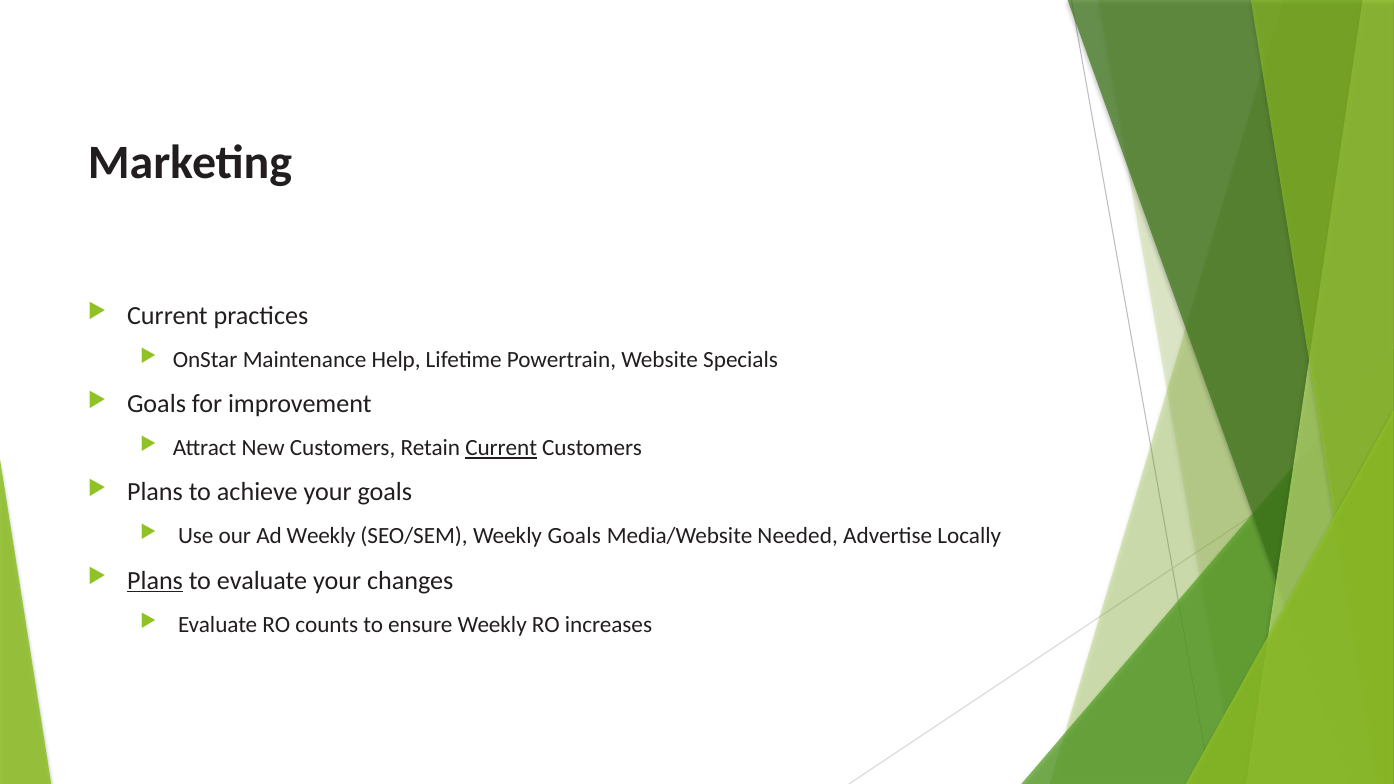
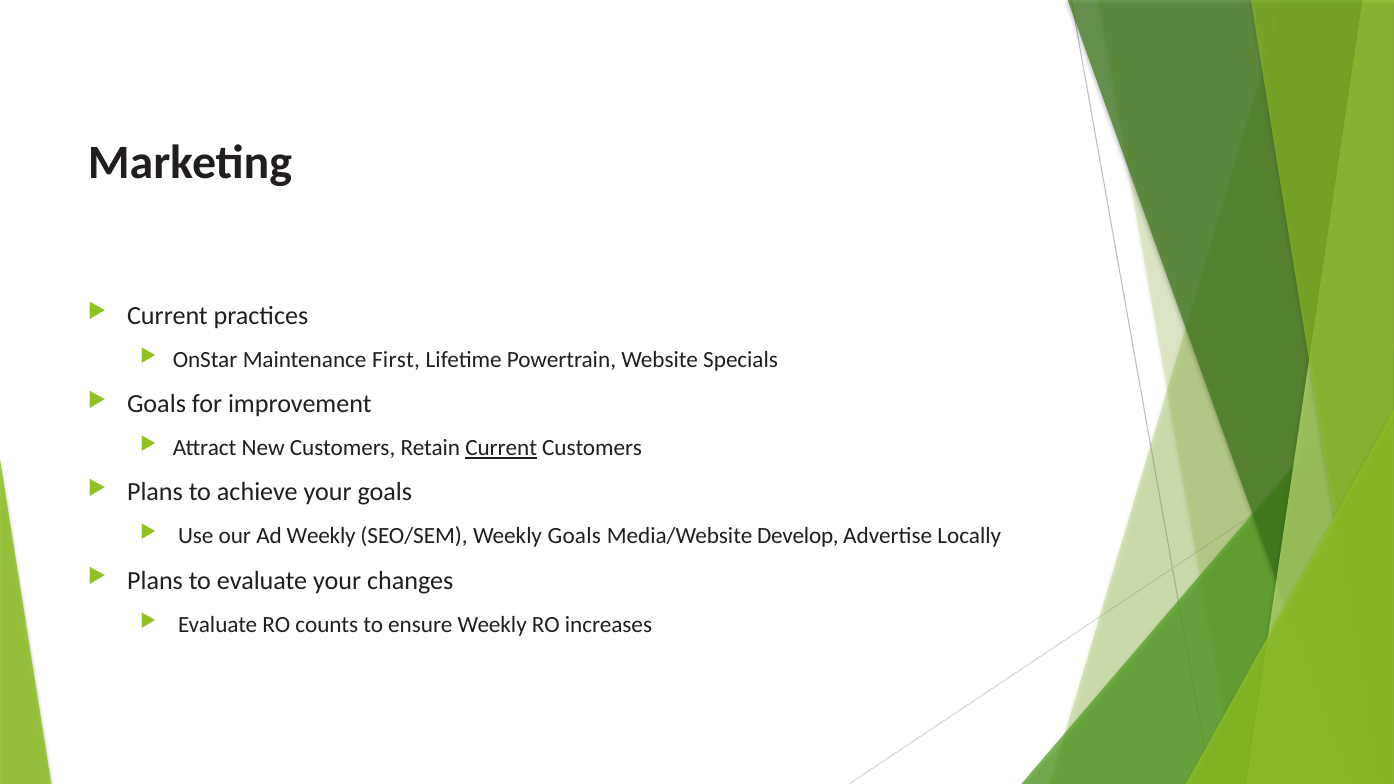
Help: Help -> First (396, 360)
Needed: Needed -> Develop (798, 536)
Plans underline: present -> none (155, 581)
